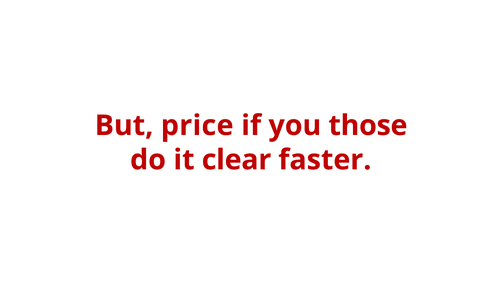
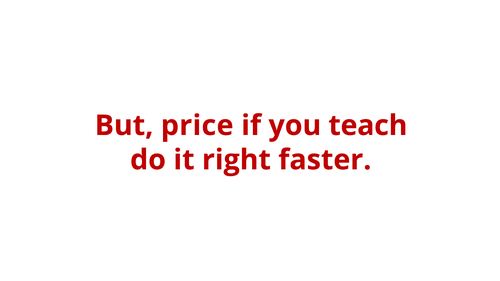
those: those -> teach (368, 126)
clear: clear -> right (236, 160)
